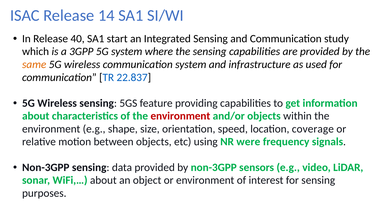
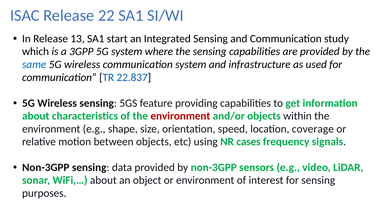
14: 14 -> 22 (106, 15)
40: 40 -> 13 (78, 39)
same colour: orange -> blue (34, 65)
were: were -> cases (248, 142)
